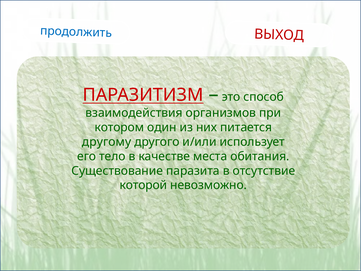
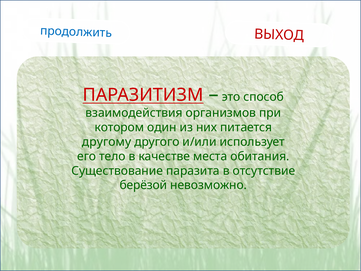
которой: которой -> берёзой (143, 185)
